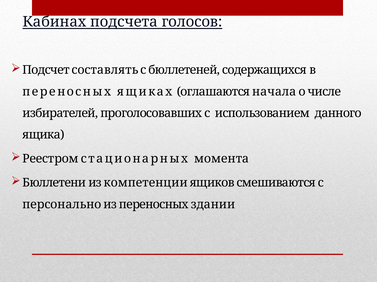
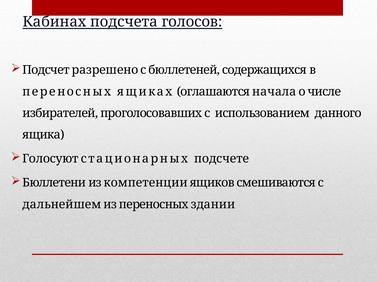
составлять: составлять -> разрешено (105, 70)
Реестром: Реестром -> Голосуют (50, 159)
момента: момента -> подсчете (222, 159)
персонально: персонально -> дальнейшем (62, 205)
